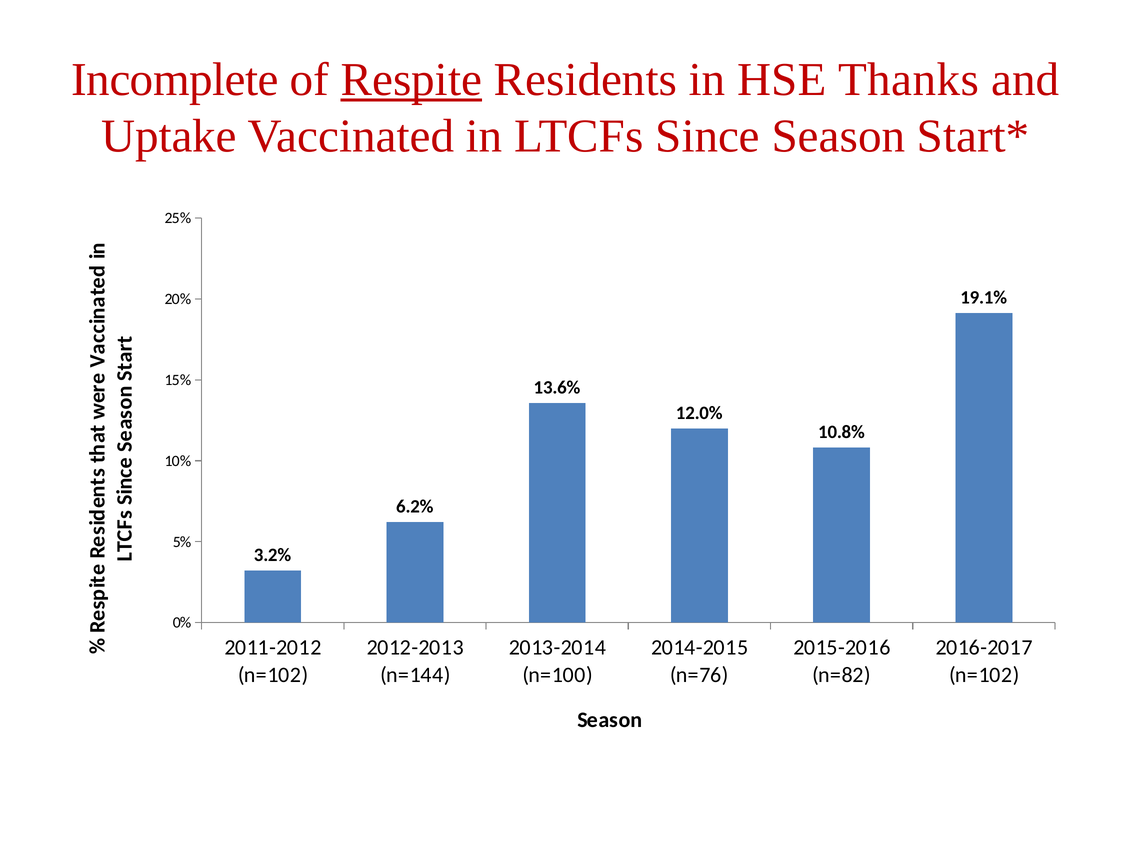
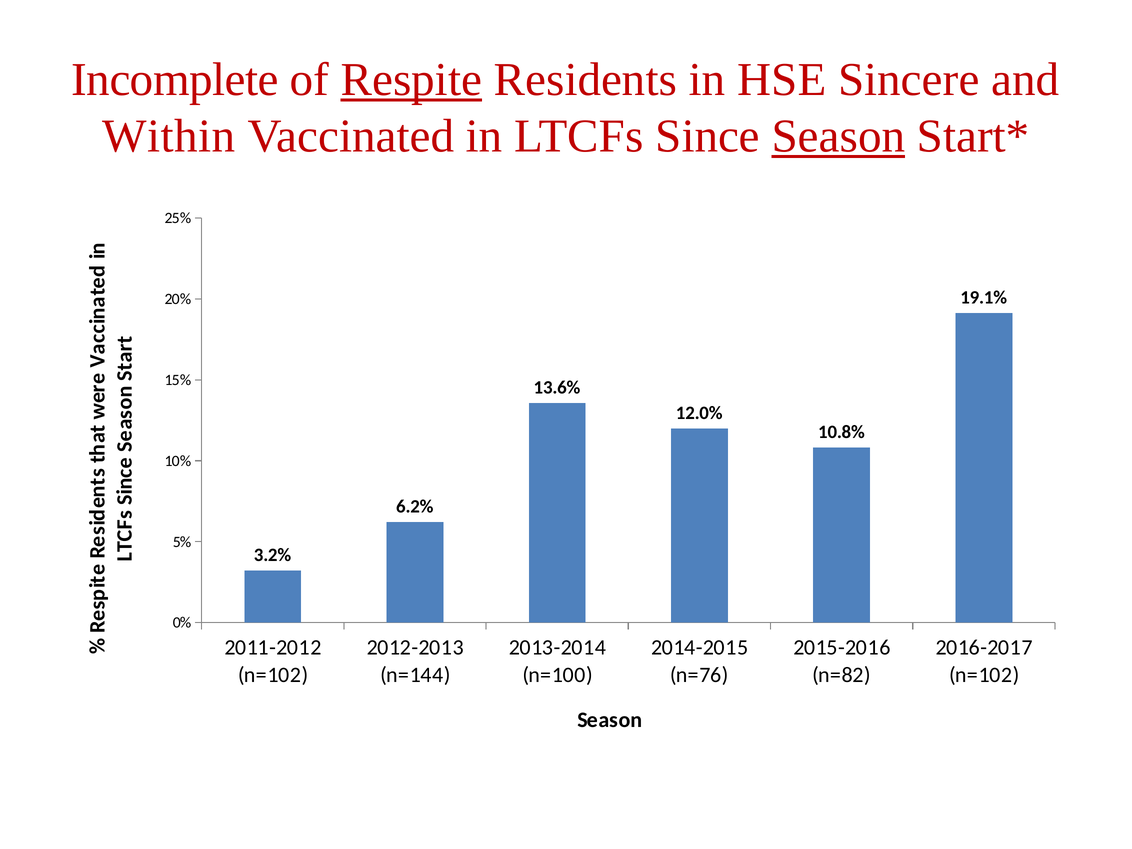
Thanks: Thanks -> Sincere (909, 80)
Uptake: Uptake -> Within (169, 136)
Season underline: none -> present (838, 136)
